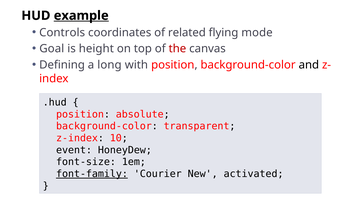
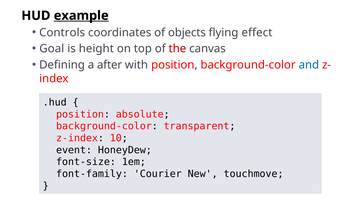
related: related -> objects (187, 33)
mode: mode -> effect (257, 33)
long: long -> after (110, 65)
and colour: black -> blue (309, 65)
font-family underline: present -> none (92, 174)
activated: activated -> touchmove (254, 174)
